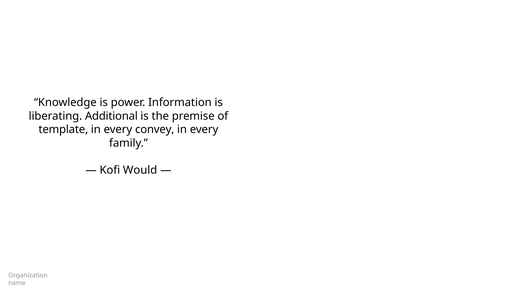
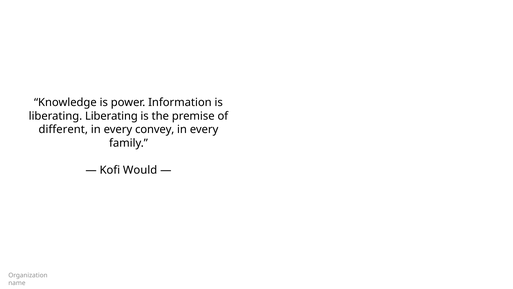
liberating Additional: Additional -> Liberating (111, 116)
template: template -> different (63, 129)
